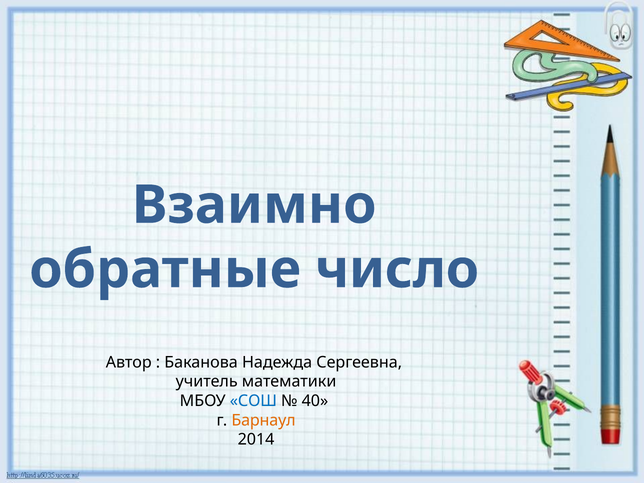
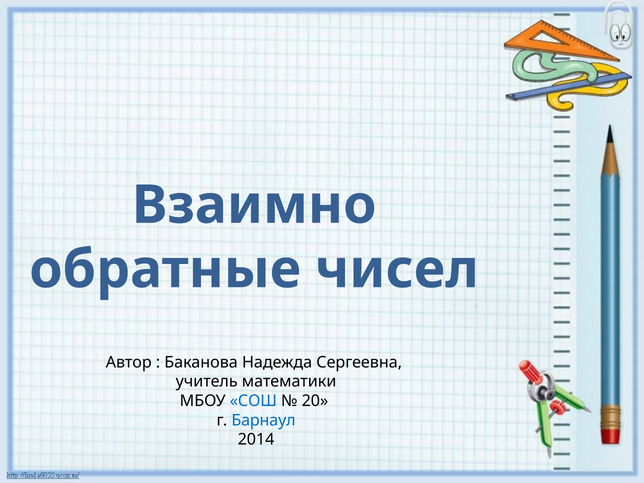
число: число -> чисел (397, 270)
40: 40 -> 20 (315, 401)
Барнаул colour: orange -> blue (264, 420)
